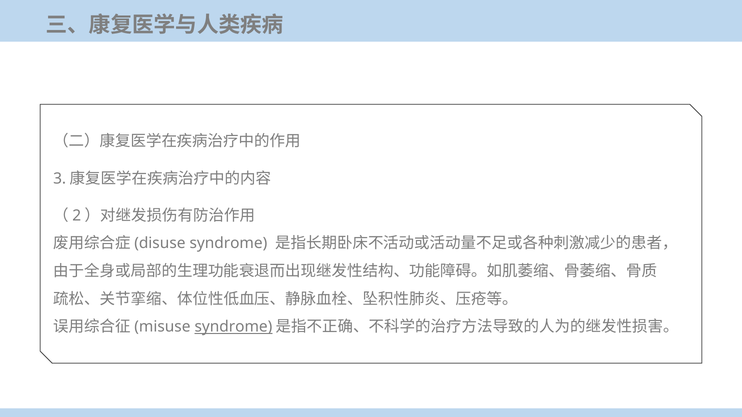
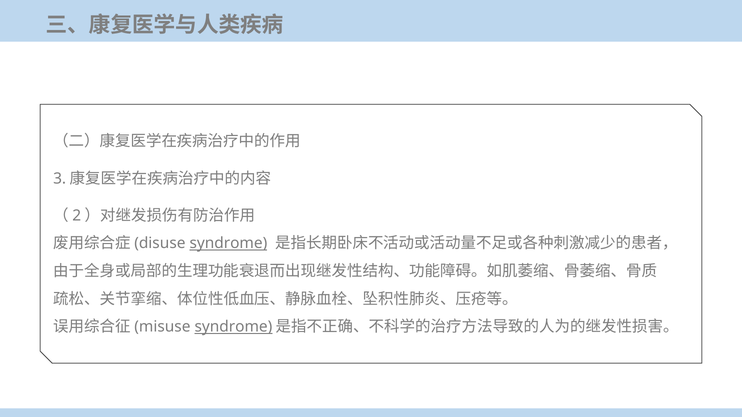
syndrome underline: none -> present (228, 244)
